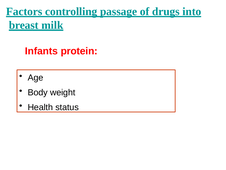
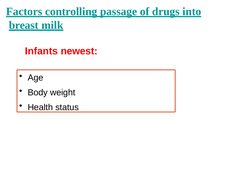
protein: protein -> newest (79, 51)
